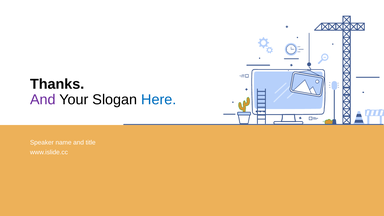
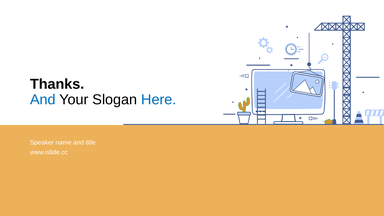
And colour: purple -> blue (43, 100)
